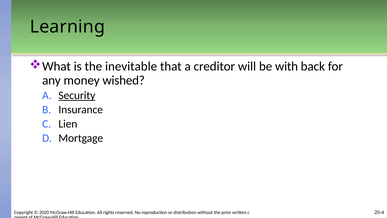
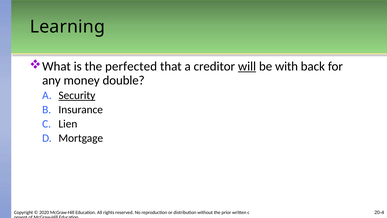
inevitable: inevitable -> perfected (131, 66)
will underline: none -> present (247, 66)
wished: wished -> double (124, 80)
